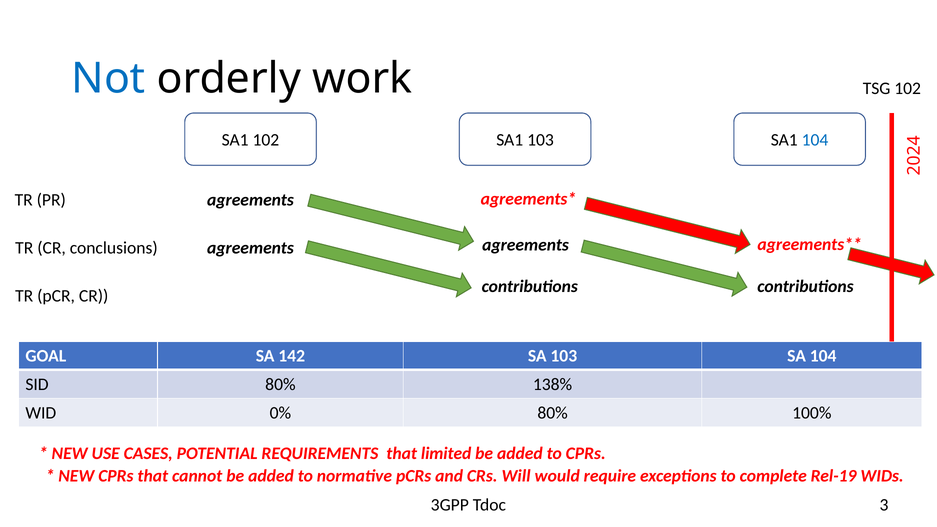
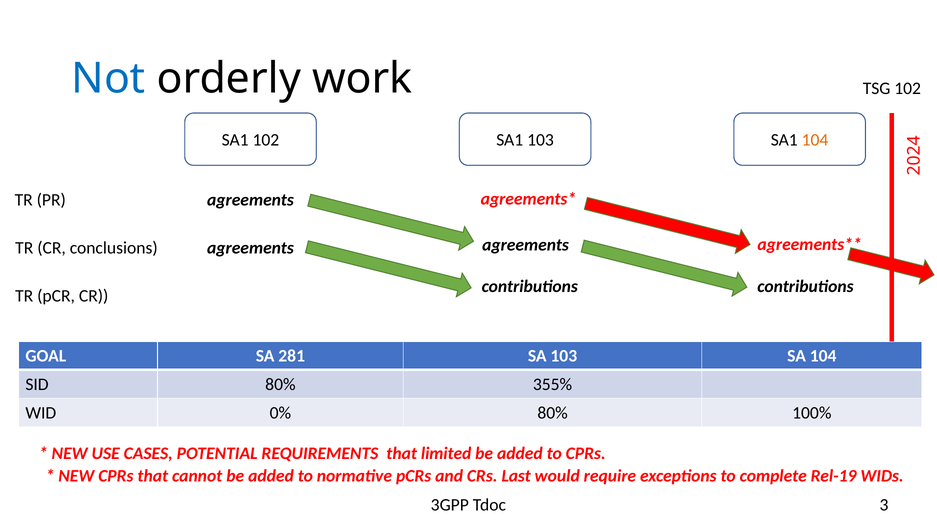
104 colour: blue -> orange (815, 140)
142: 142 -> 281 (292, 356)
138%: 138% -> 355% (553, 384)
Will: Will -> Last (516, 476)
